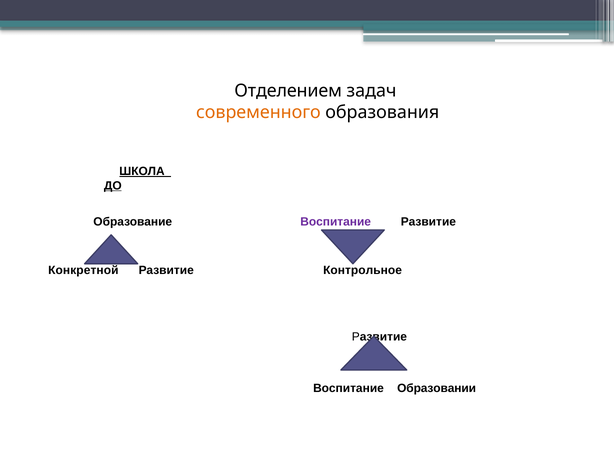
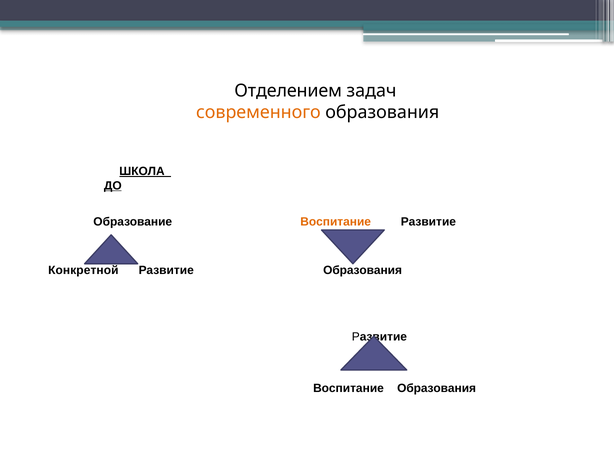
Воспитание colour: purple -> orange (336, 222)
Развитие Контрольное: Контрольное -> Образования (363, 270)
Воспитание Образовании: Образовании -> Образования (437, 389)
